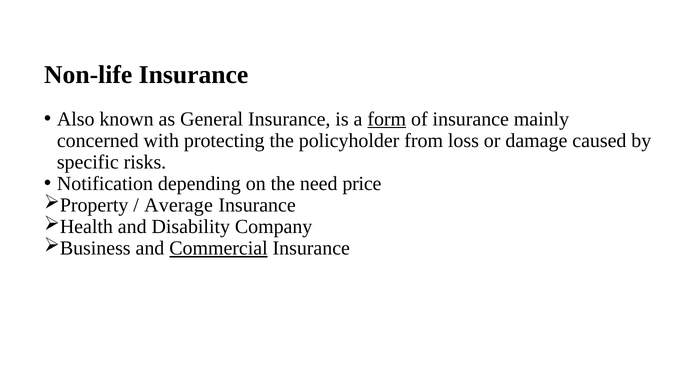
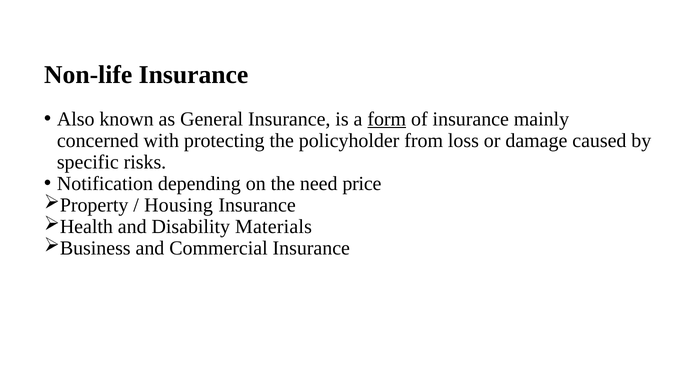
Average: Average -> Housing (179, 205)
Company: Company -> Materials (274, 227)
Commercial underline: present -> none (218, 248)
